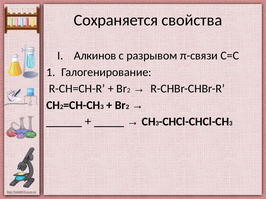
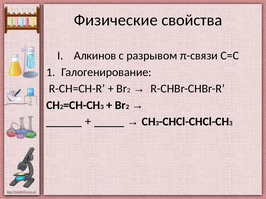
Сохраняется: Сохраняется -> Физические (116, 20)
